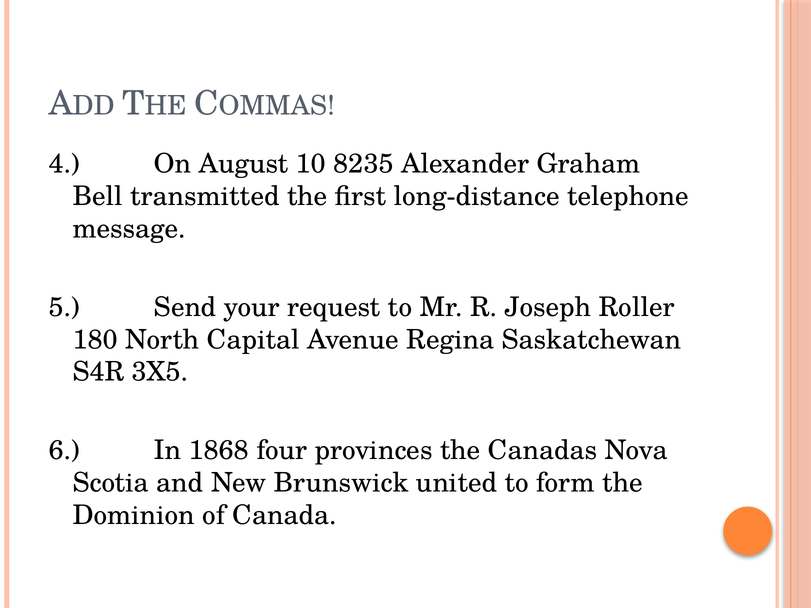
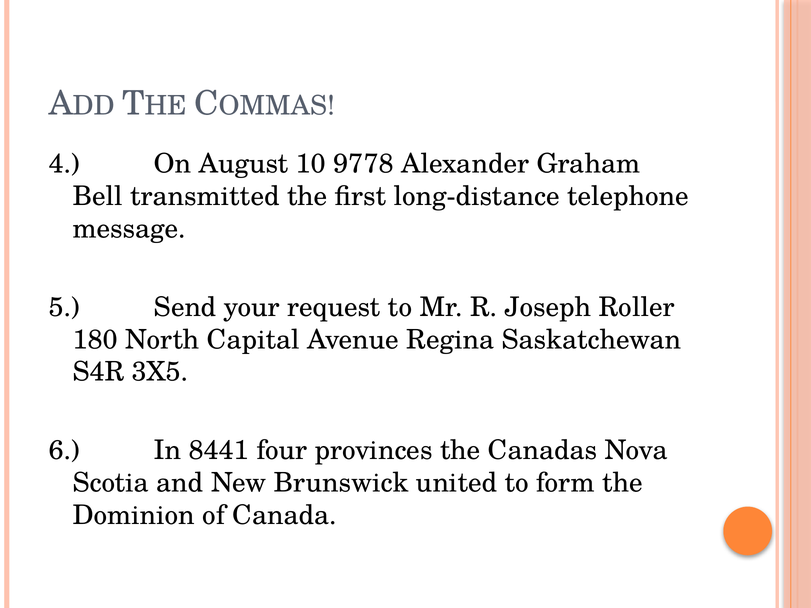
8235: 8235 -> 9778 (364, 164)
1868: 1868 -> 8441 (219, 451)
